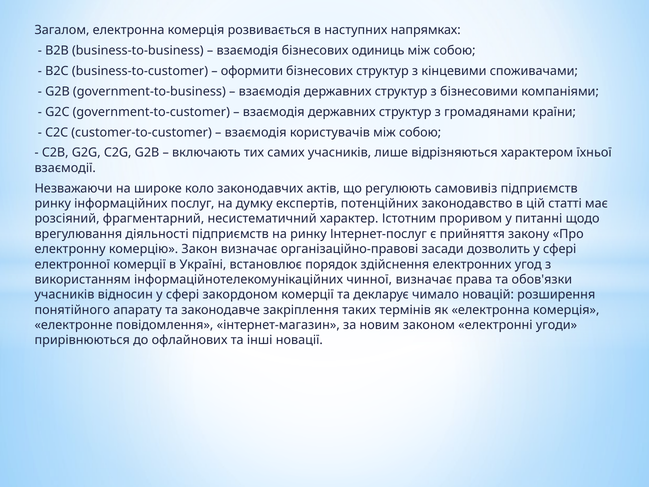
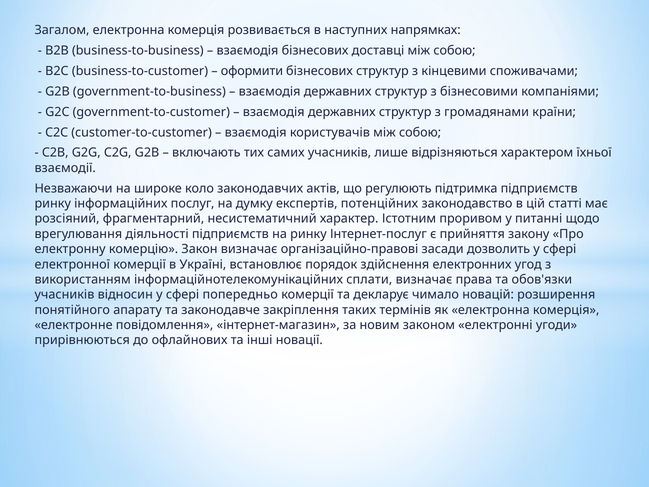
одиниць: одиниць -> доставці (378, 51)
самовивіз: самовивіз -> підтримка (466, 188)
чинної: чинної -> сплати (369, 279)
закордоном: закордоном -> попередньо (240, 295)
